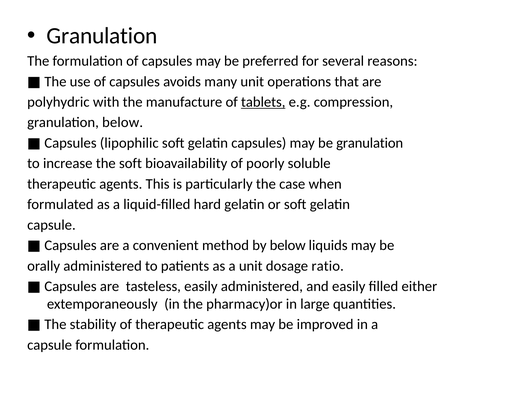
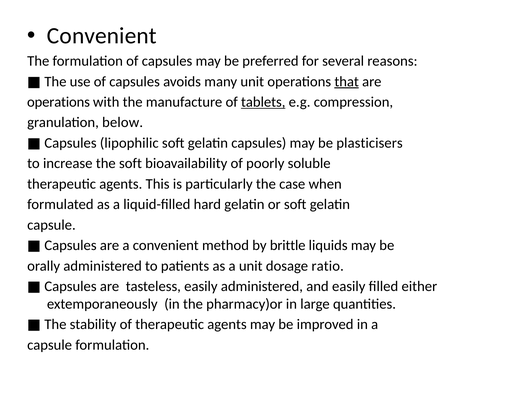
Granulation: Granulation -> Convenient (102, 36)
that underline: none -> present (347, 82)
polyhydric: polyhydric -> operations (58, 102)
be granulation: granulation -> plasticisers (370, 143)
by below: below -> brittle (288, 246)
